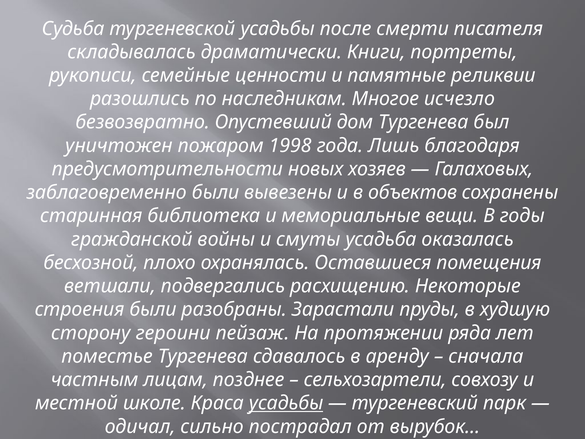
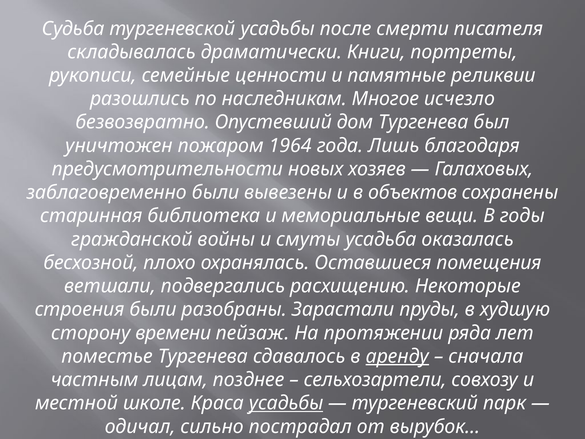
1998: 1998 -> 1964 (290, 146)
героини: героини -> времени (173, 333)
аренду underline: none -> present (397, 356)
